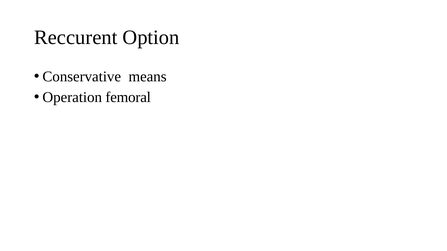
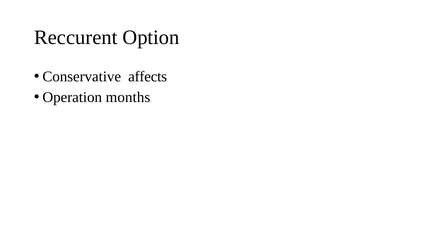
means: means -> affects (148, 77)
femoral: femoral -> months (128, 97)
